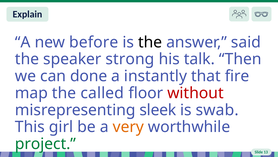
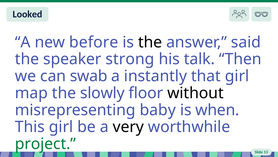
Explain: Explain -> Looked (27, 14)
done: done -> swab (89, 76)
that fire: fire -> girl (237, 76)
called: called -> slowly (102, 93)
without colour: red -> black (195, 93)
sleek: sleek -> baby (158, 110)
swab: swab -> when (217, 110)
very colour: orange -> black (128, 126)
